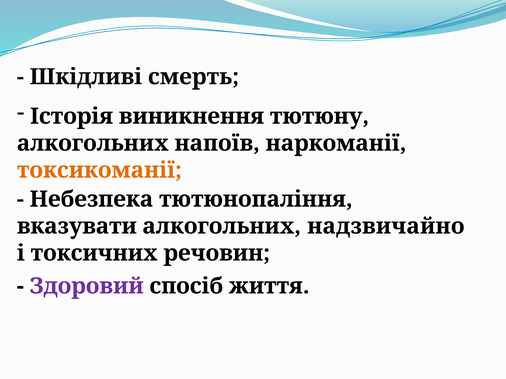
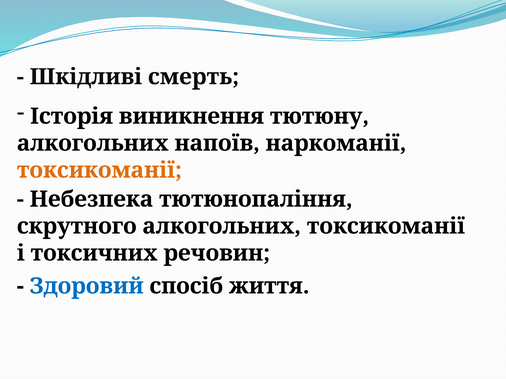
вказувати: вказувати -> скрутного (77, 226)
алкогольних надзвичайно: надзвичайно -> токсикоманії (386, 226)
Здоровий colour: purple -> blue (87, 286)
